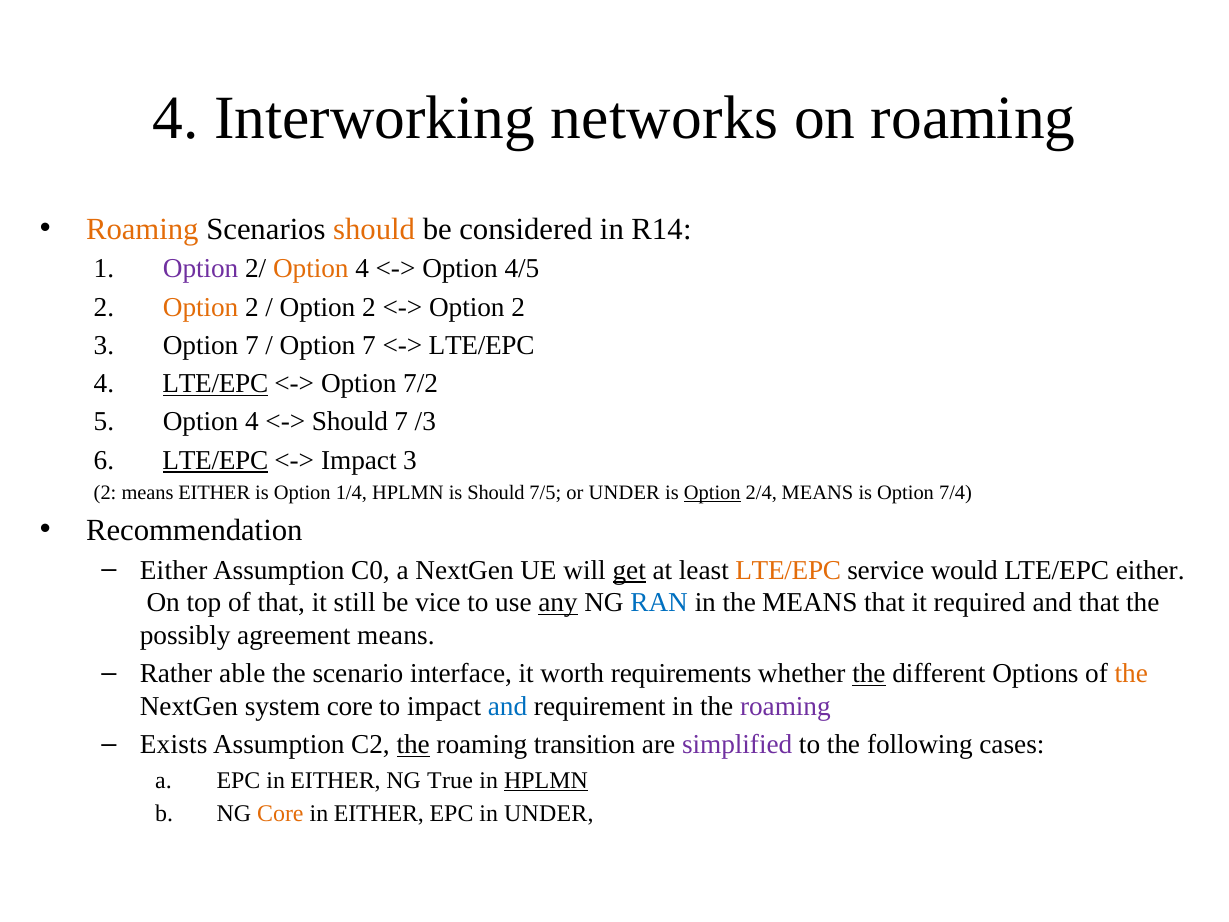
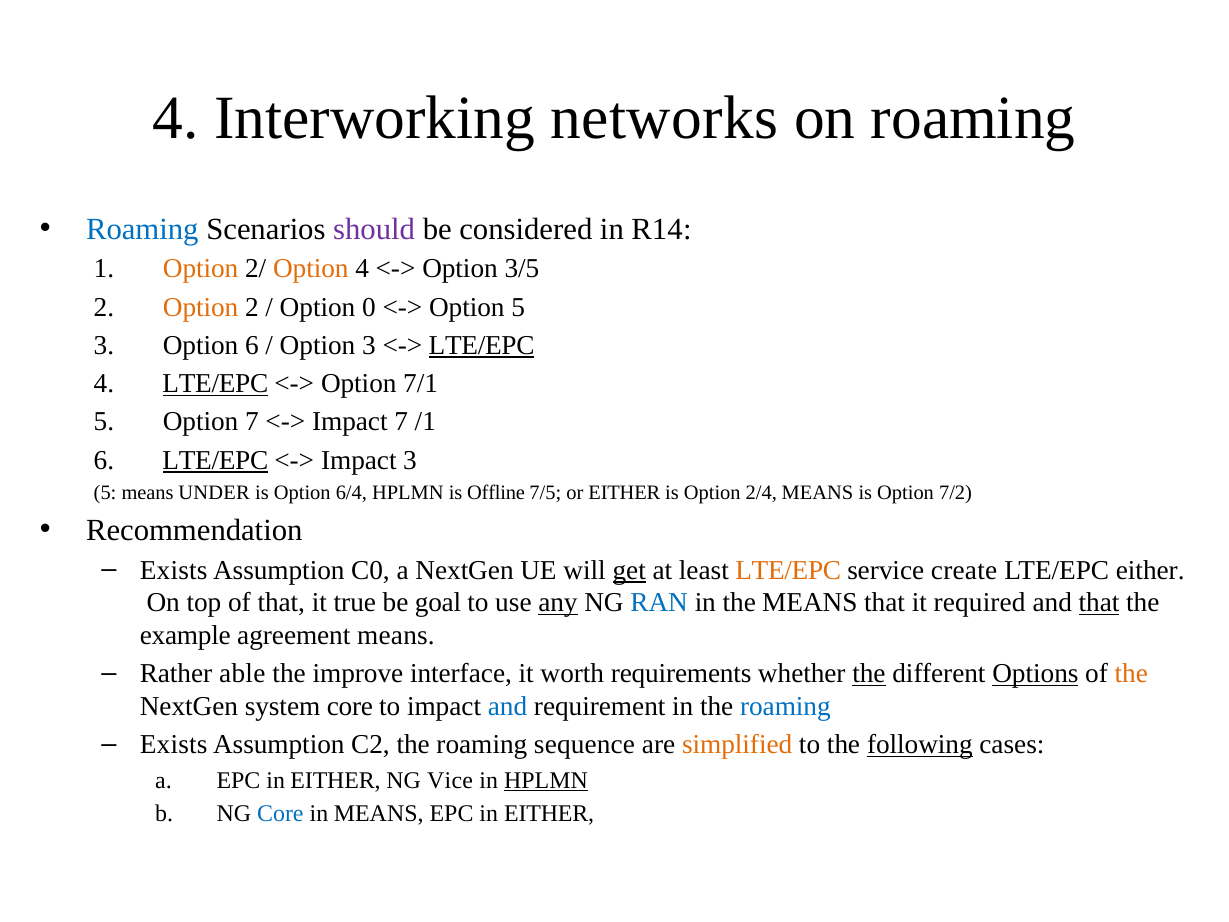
Roaming colour: orange -> blue (142, 229)
should colour: orange -> purple (374, 229)
Option colour: purple -> orange (201, 269)
4/5: 4/5 -> 3/5 (522, 269)
2: 2 -> 0 (369, 307)
2: 2 -> 5 (518, 307)
3 Option 7: 7 -> 6 (252, 345)
7: 7 -> 3 (369, 345)
LTE/EPC underline: none -> present (482, 345)
7/2: 7/2 -> 7/1 (421, 384)
4: 4 -> 7 (252, 422)
Should: Should -> Impact (350, 422)
/3: /3 -> /1 (425, 422)
2: 2 -> 5 (105, 492)
means EITHER: EITHER -> UNDER (214, 492)
1/4: 1/4 -> 6/4 (351, 492)
is Should: Should -> Offline (496, 492)
or UNDER: UNDER -> EITHER (624, 492)
Option underline: present -> none (712, 492)
7/4: 7/4 -> 7/2 (956, 492)
Either: Either -> Exists (174, 570)
would: would -> create (964, 570)
still: still -> true (355, 603)
vice: vice -> goal (438, 603)
that underline: none -> present (1099, 603)
possibly: possibly -> example (185, 635)
scenario: scenario -> improve (358, 674)
Options underline: none -> present (1035, 674)
roaming colour: purple -> blue (785, 706)
the underline: present -> none (413, 745)
transition: transition -> sequence (585, 745)
simplified colour: purple -> orange (737, 745)
following underline: none -> present (920, 745)
True: True -> Vice (450, 780)
Core colour: orange -> blue (280, 813)
EITHER: EITHER -> MEANS (379, 813)
UNDER: UNDER -> EITHER (549, 813)
